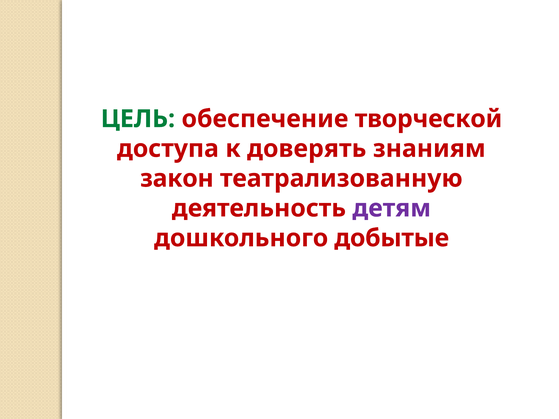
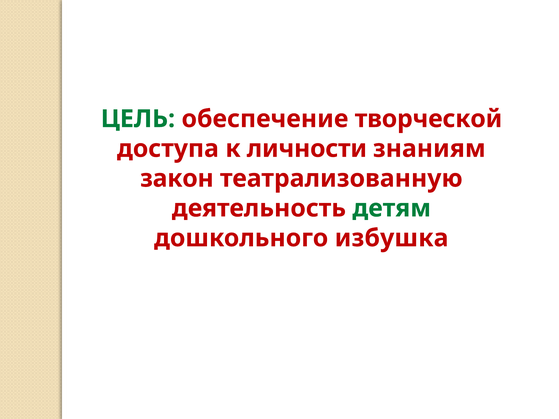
доверять: доверять -> личности (307, 149)
детям colour: purple -> green (392, 208)
добытые: добытые -> избушка (392, 238)
